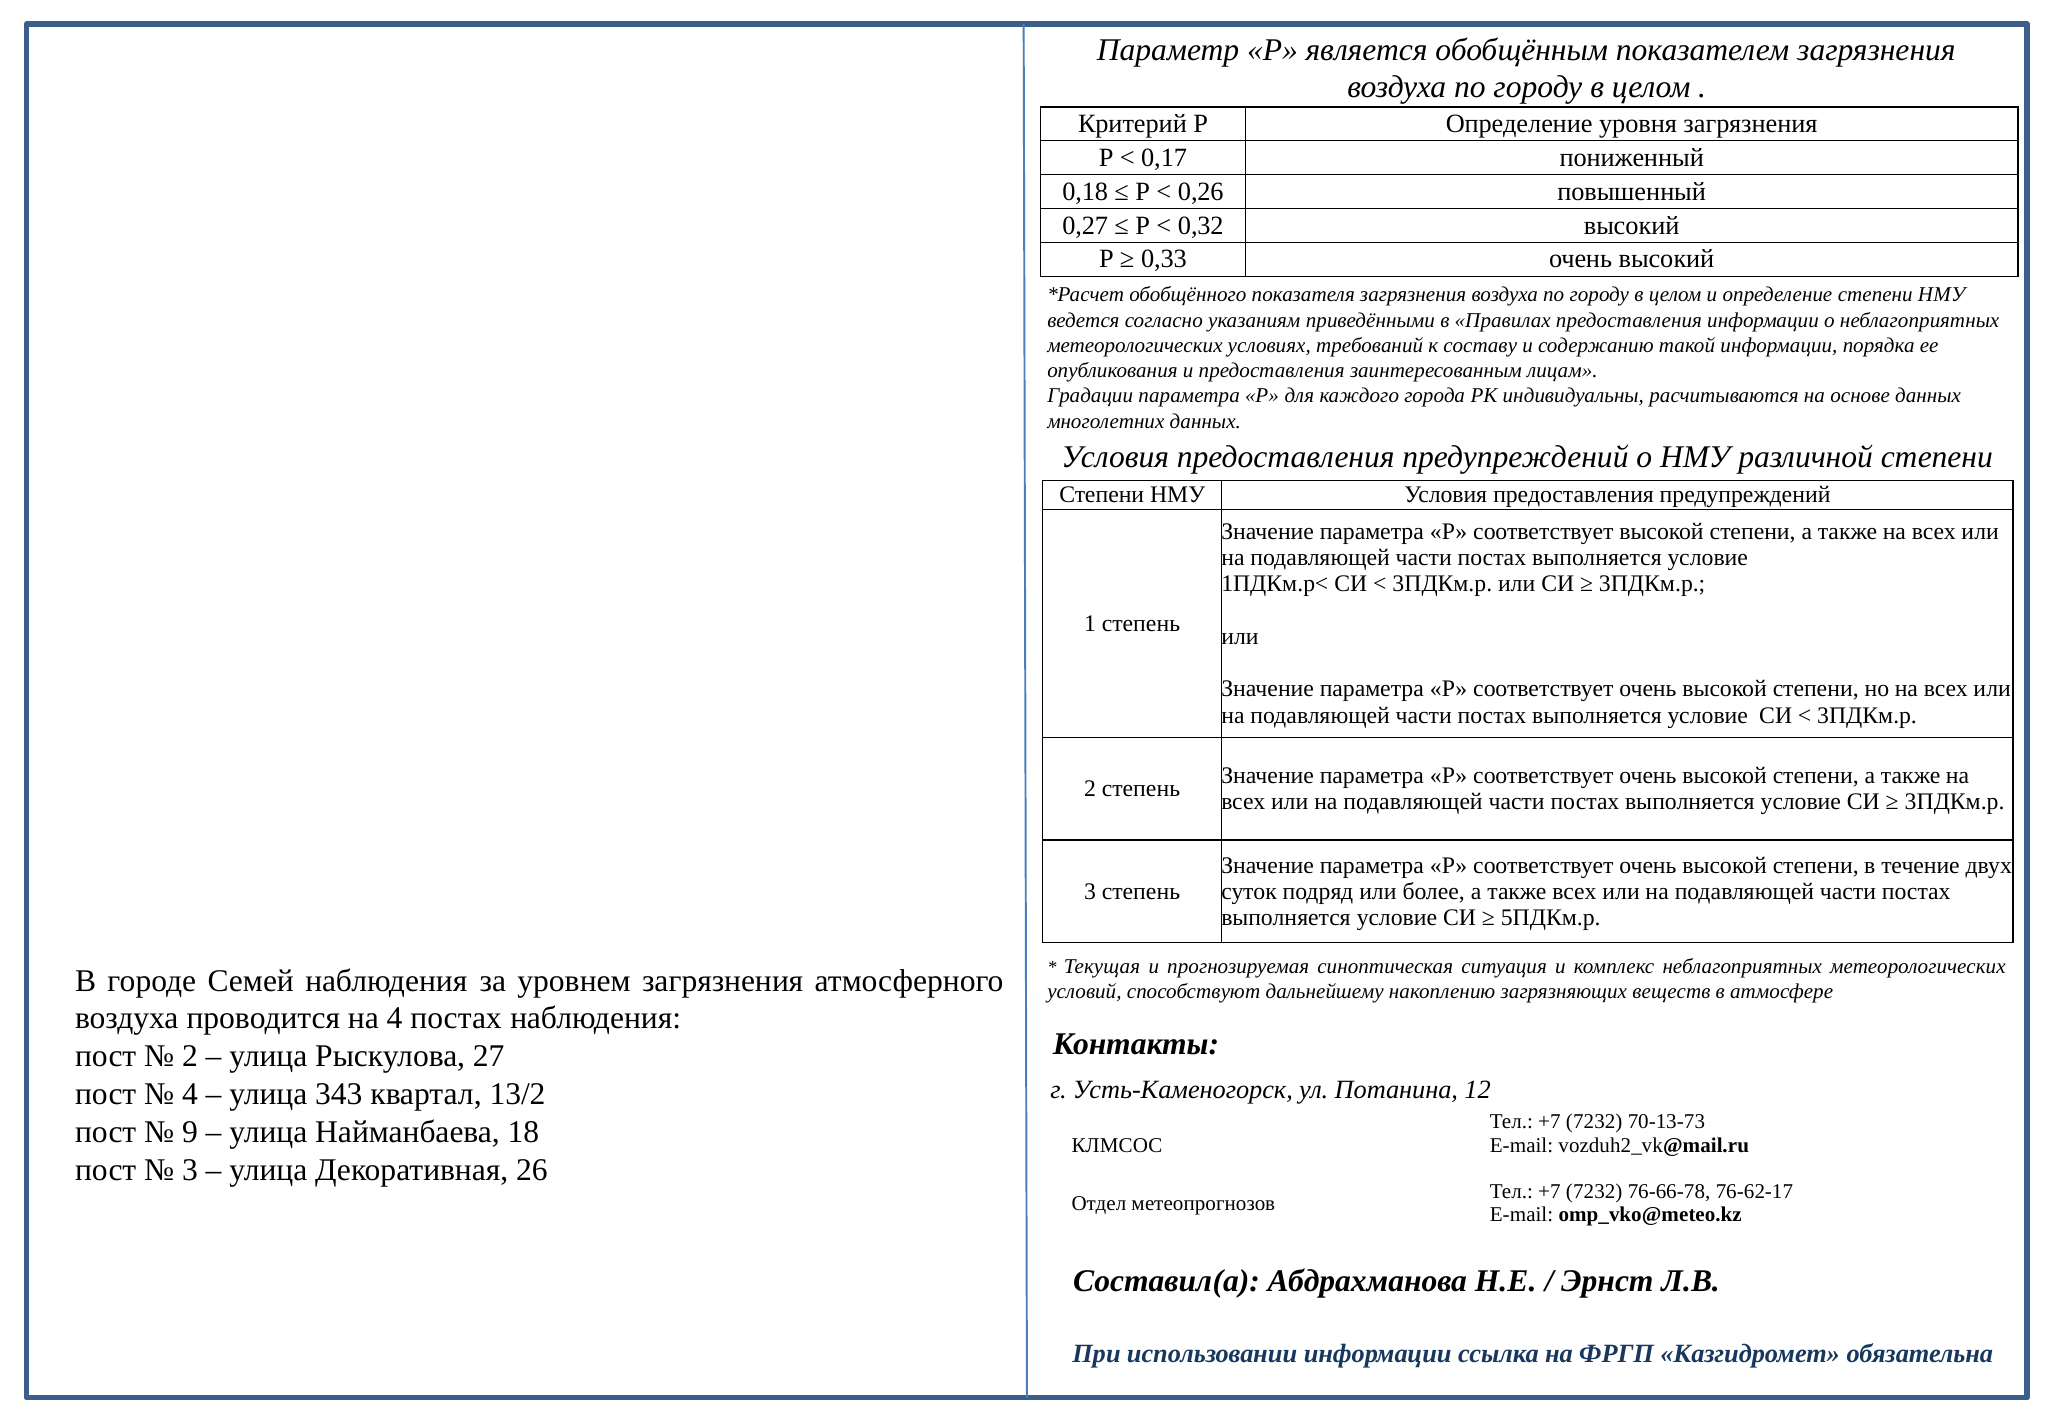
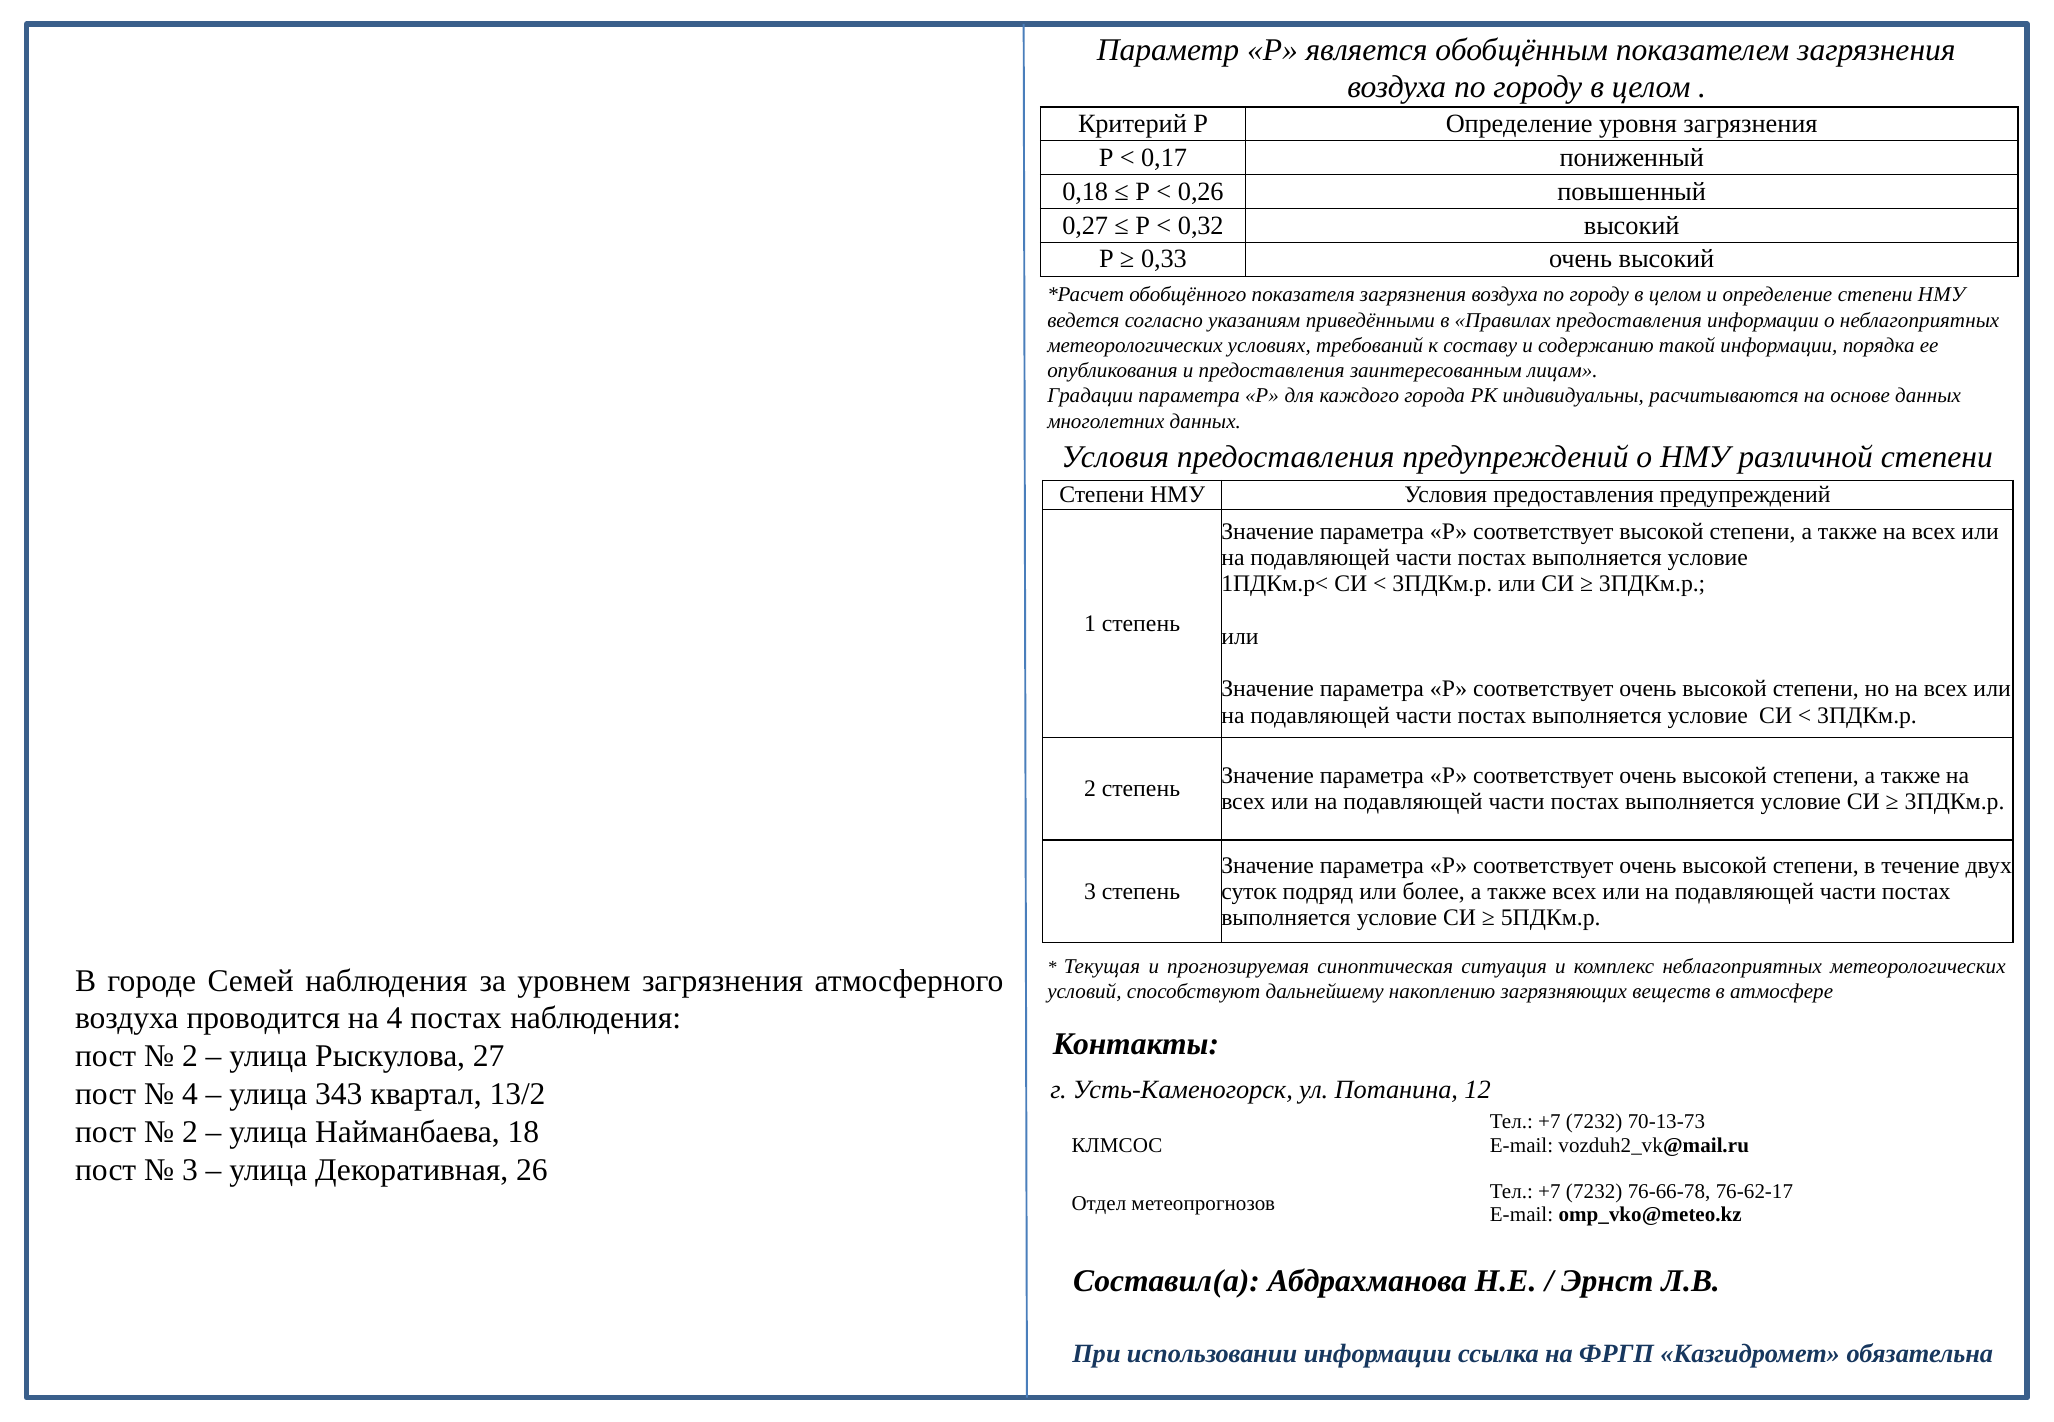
9: 9 -> 2 (190, 1132)
